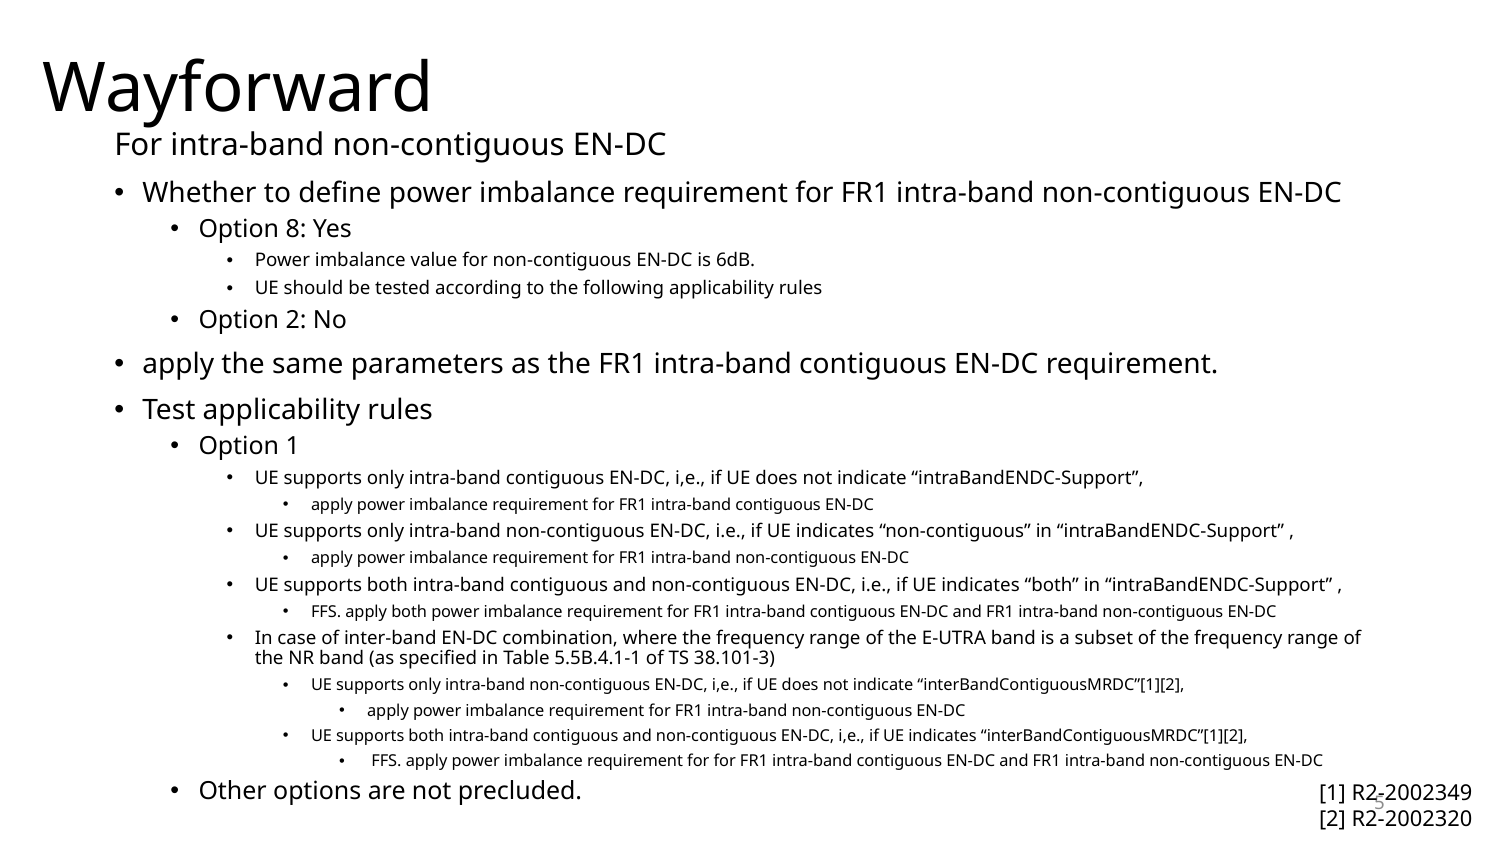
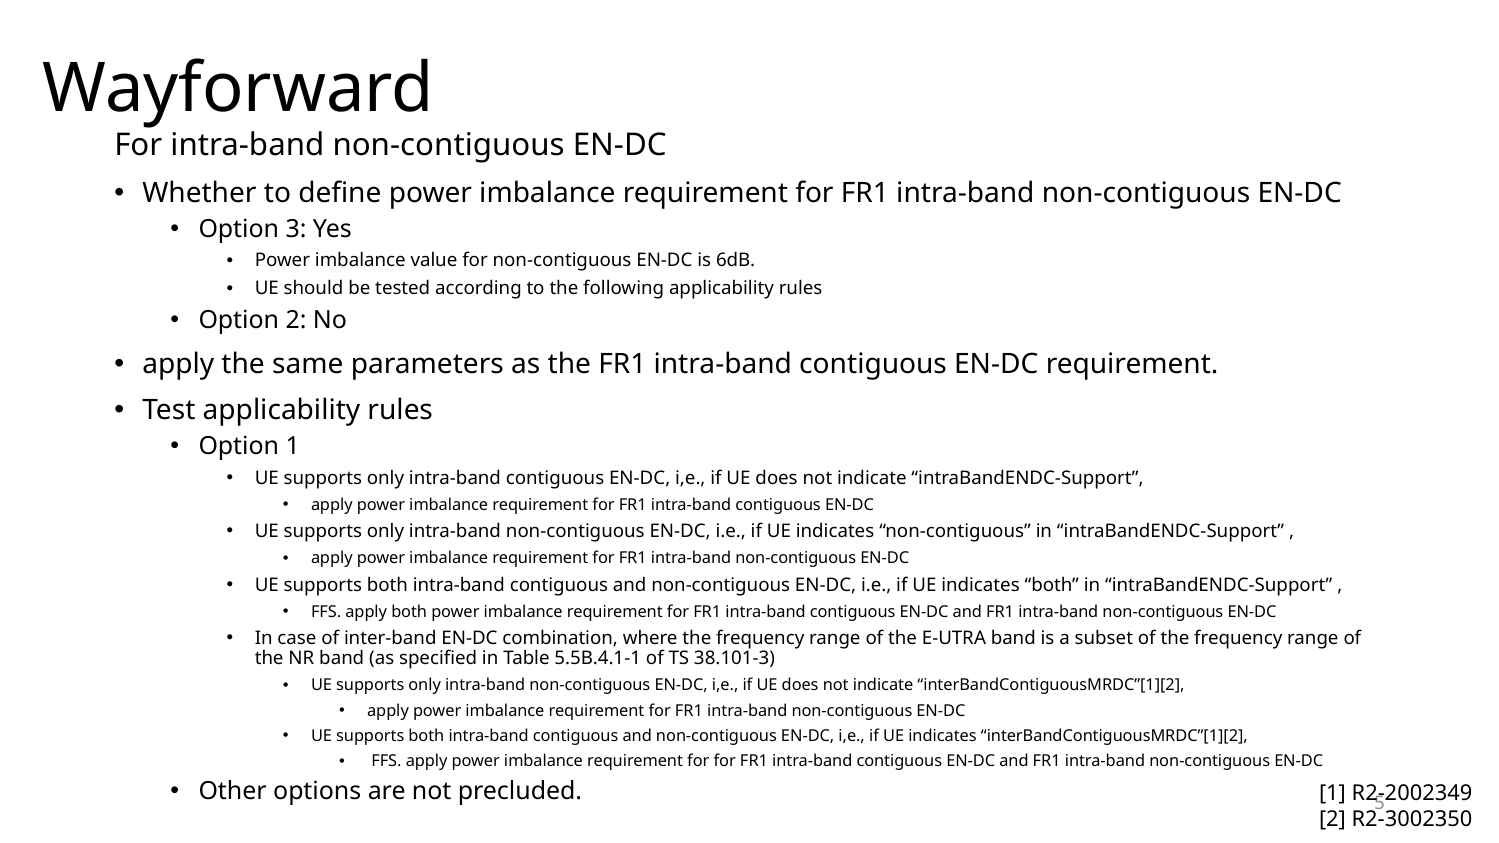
8: 8 -> 3 (296, 229)
R2-2002320: R2-2002320 -> R2-3002350 (1412, 820)
